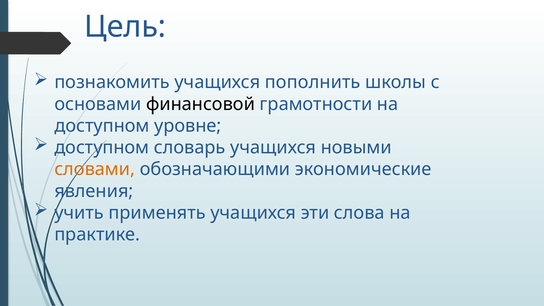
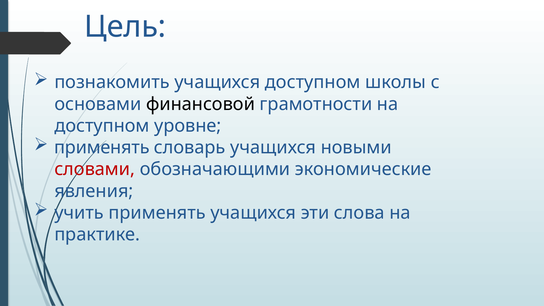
учащихся пополнить: пополнить -> доступном (313, 82)
доступном: доступном -> применять (102, 148)
словами colour: orange -> red (95, 169)
